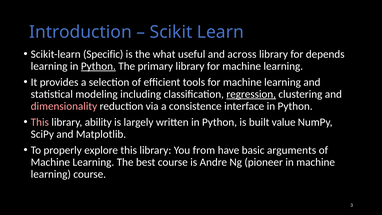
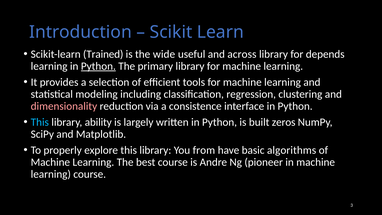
Specific: Specific -> Trained (103, 54)
what: what -> wide (164, 54)
regression underline: present -> none (251, 94)
This colour: pink -> light blue (40, 122)
value: value -> zeros (284, 122)
arguments: arguments -> algorithms (292, 150)
